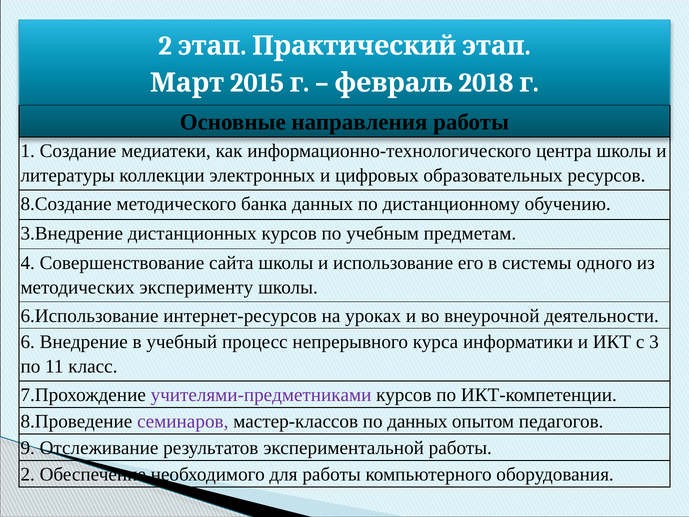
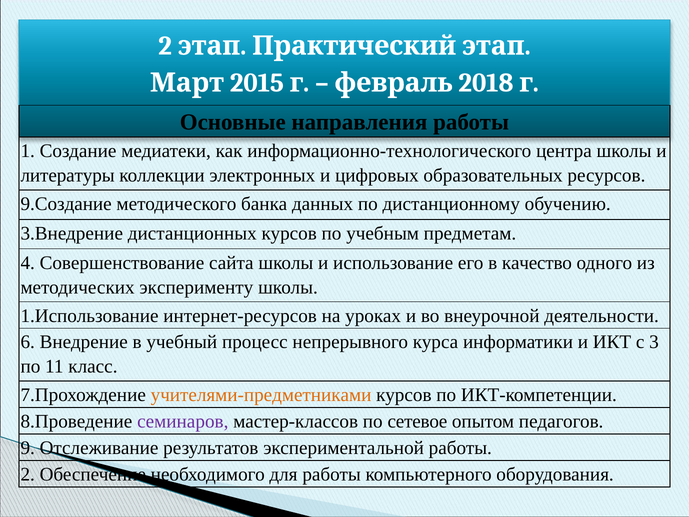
8.Создание: 8.Создание -> 9.Создание (66, 204)
системы: системы -> качество (537, 263)
6.Использование: 6.Использование -> 1.Использование (90, 316)
учителями-предметниками colour: purple -> orange (261, 395)
по данных: данных -> сетевое (417, 421)
